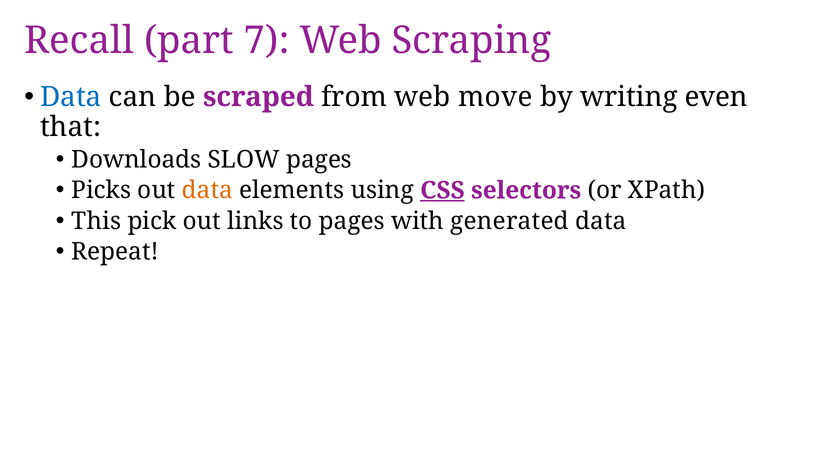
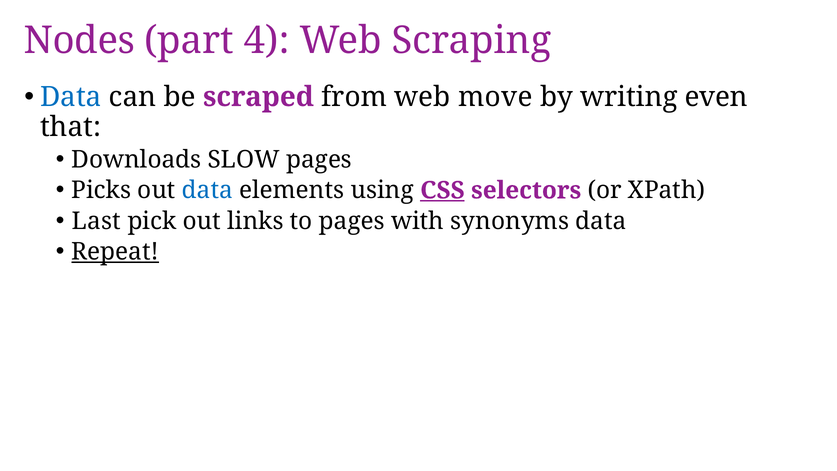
Recall: Recall -> Nodes (79, 41)
7: 7 -> 4 (267, 41)
data colour: orange -> blue (207, 190)
This: This -> Last (96, 221)
generated: generated -> synonyms (510, 221)
Repeat underline: none -> present (115, 252)
